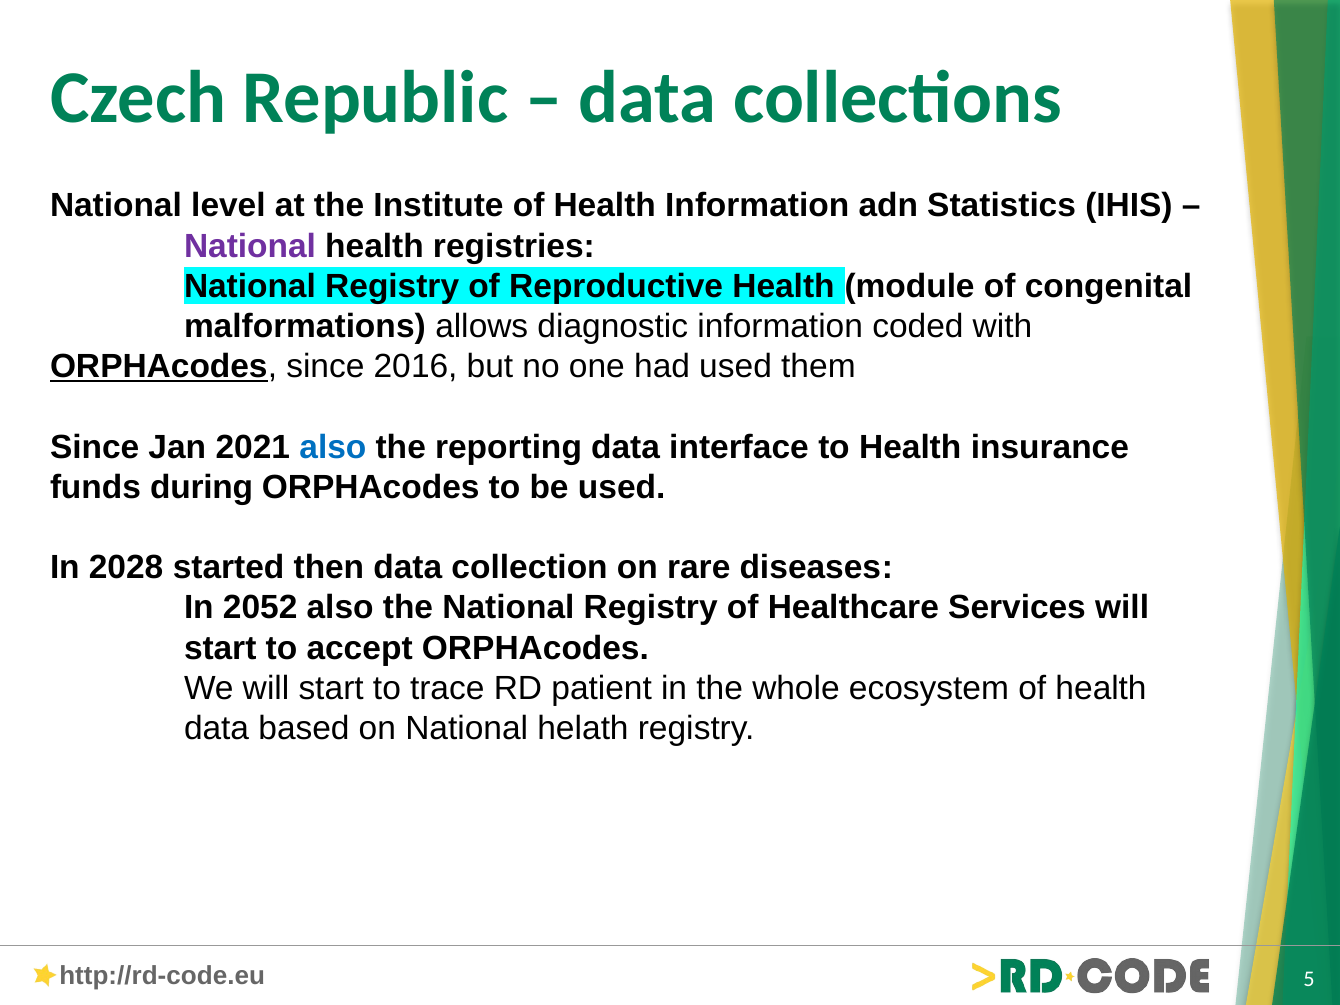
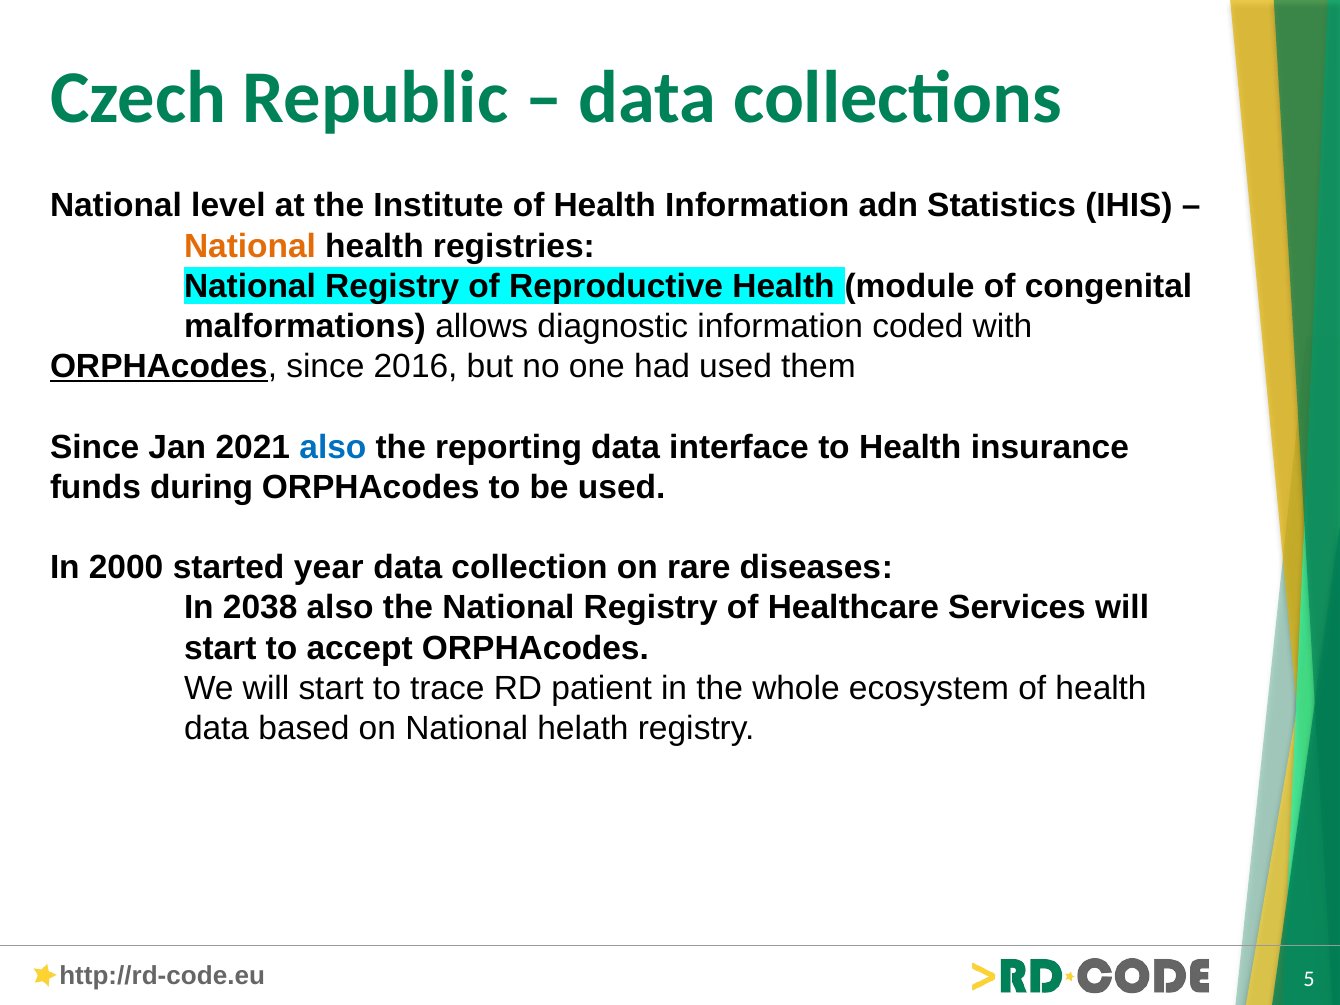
National colour: purple -> orange (250, 246)
2028: 2028 -> 2000 (126, 568)
then: then -> year (329, 568)
2052: 2052 -> 2038 (260, 608)
